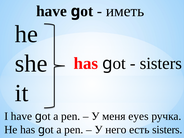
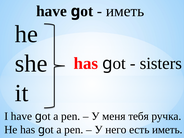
eyes: eyes -> тебя (139, 116)
есть sisters: sisters -> иметь (167, 130)
